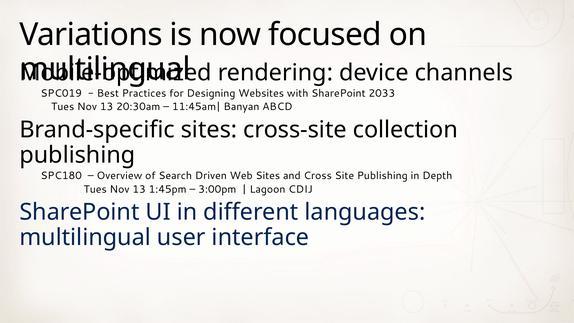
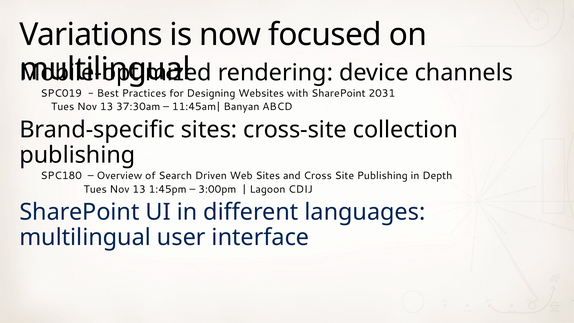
2033: 2033 -> 2031 (382, 93)
20:30am: 20:30am -> 37:30am (138, 107)
